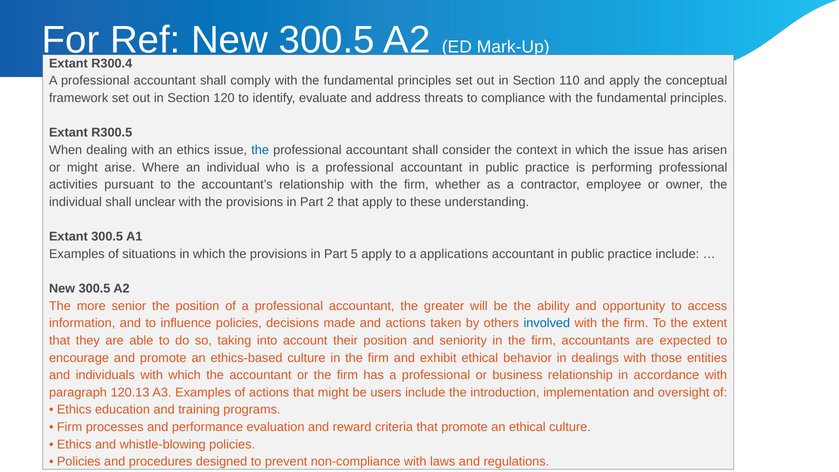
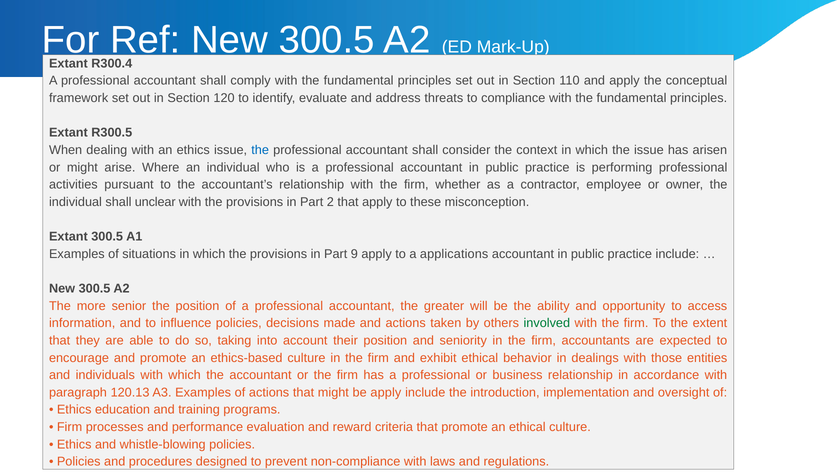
understanding: understanding -> misconception (487, 202)
5: 5 -> 9 (354, 254)
involved colour: blue -> green (547, 323)
be users: users -> apply (386, 392)
